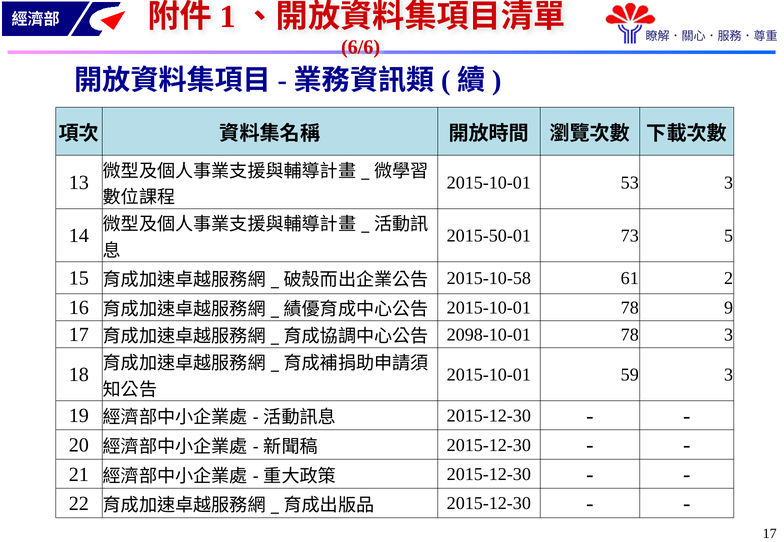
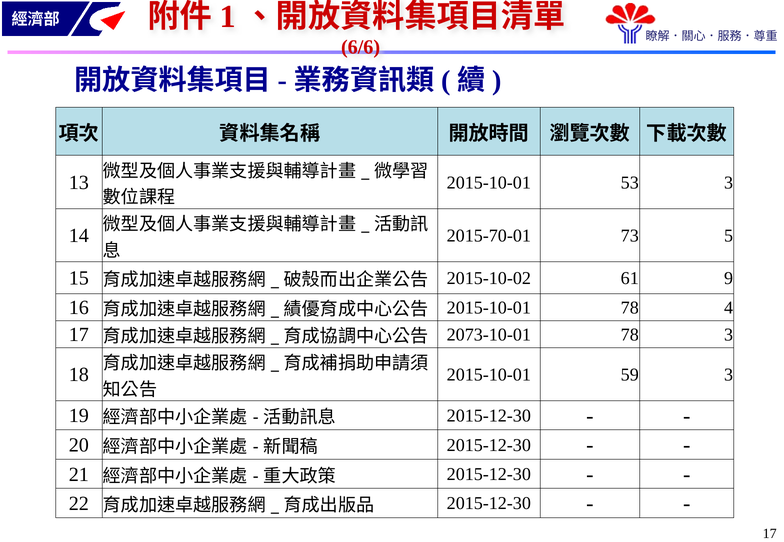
2015-50-01: 2015-50-01 -> 2015-70-01 (489, 236)
2015-10-58: 2015-10-58 -> 2015-10-02 (489, 279)
2: 2 -> 9 (729, 279)
9: 9 -> 4 (729, 308)
2098-10-01: 2098-10-01 -> 2073-10-01 (489, 335)
